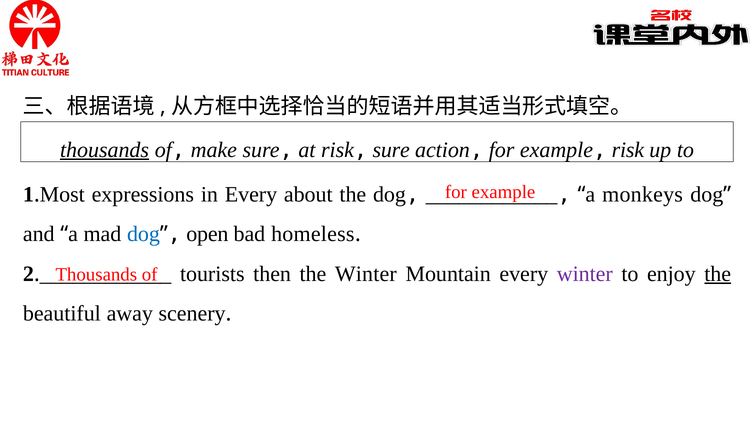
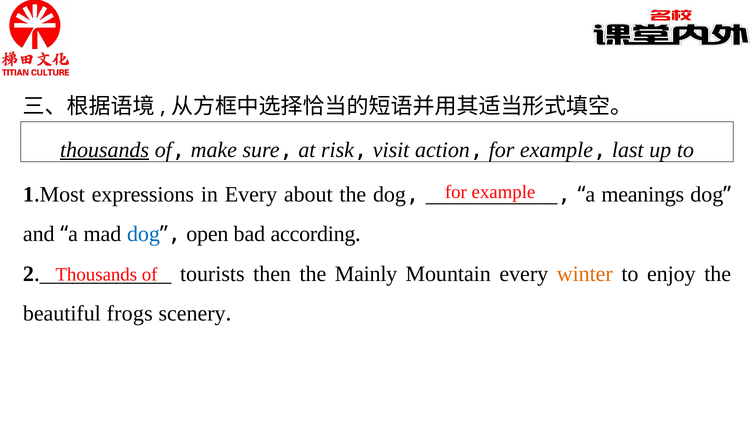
risk sure: sure -> visit (391, 150)
example risk: risk -> last (628, 150)
monkeys: monkeys -> meanings (643, 195)
homeless: homeless -> according (313, 234)
the Winter: Winter -> Mainly (366, 274)
winter colour: purple -> orange (585, 274)
the underline: present -> none (718, 274)
away: away -> frogs (130, 313)
